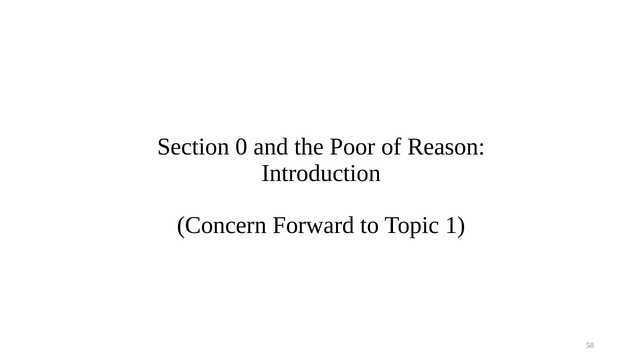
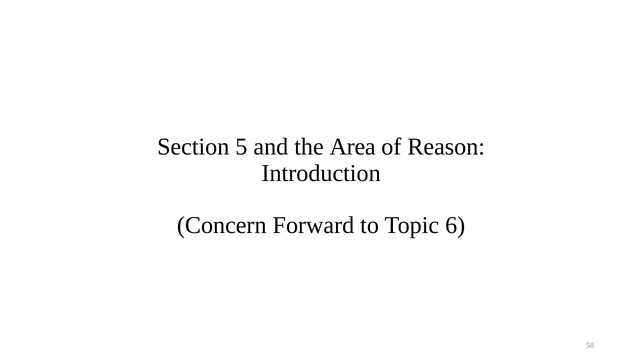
0: 0 -> 5 (241, 147)
Poor: Poor -> Area (353, 147)
1: 1 -> 6 (455, 225)
